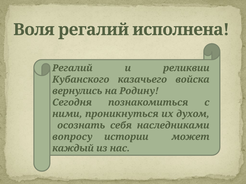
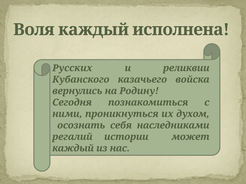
Воля регалий: регалий -> каждый (94, 30)
Регалий: Регалий -> Русских (72, 68)
вопросу: вопросу -> регалий (72, 137)
